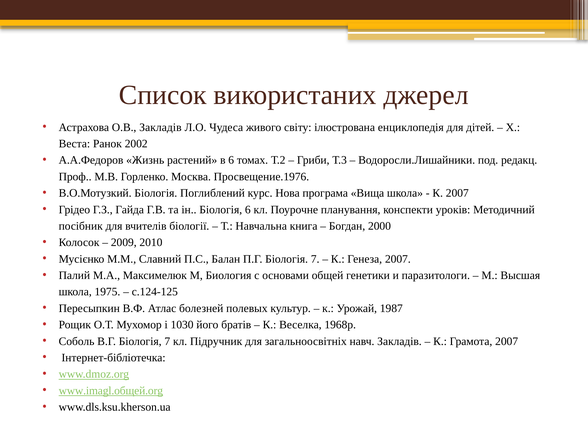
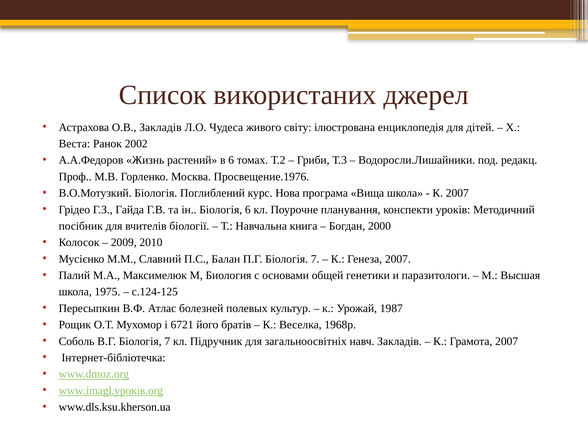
1030: 1030 -> 6721 (182, 325)
www.imagl.общей.org: www.imagl.общей.org -> www.imagl.уроків.org (111, 391)
